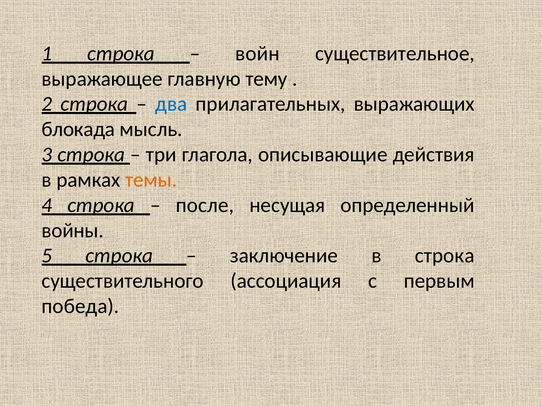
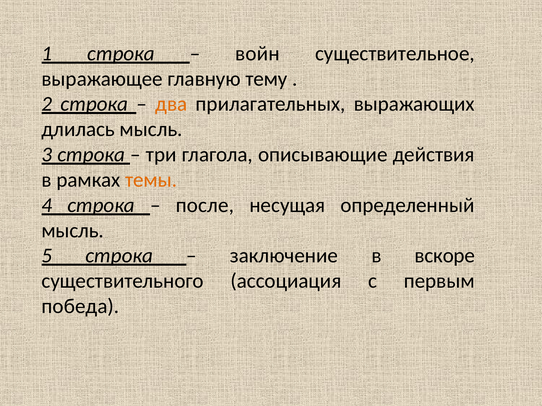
два colour: blue -> orange (171, 104)
блокада: блокада -> длилась (78, 129)
войны: войны -> мысль (73, 231)
в строка: строка -> вскоре (445, 256)
